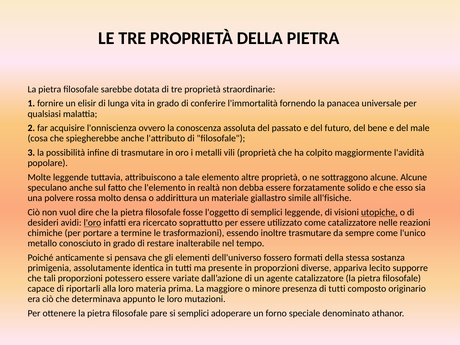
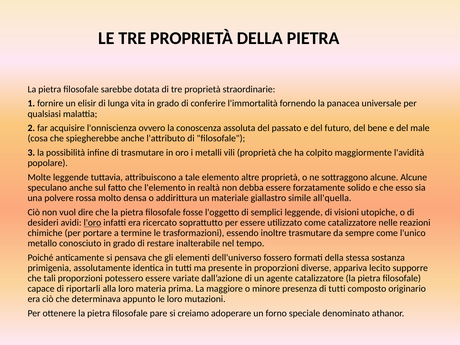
all'fisiche: all'fisiche -> all'quella (332, 198)
utopiche underline: present -> none (379, 212)
si semplici: semplici -> creiamo (193, 313)
